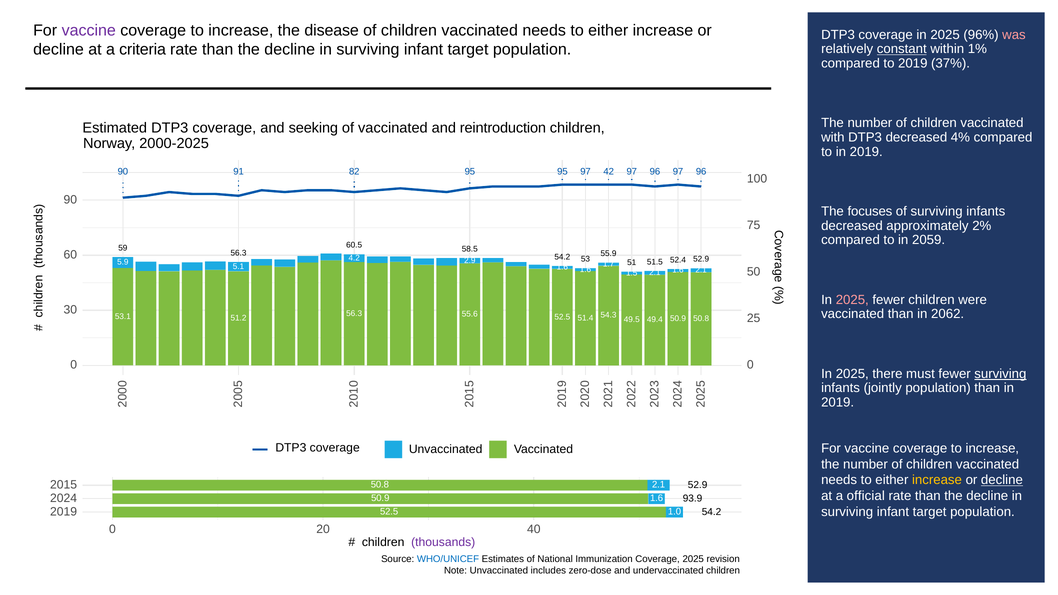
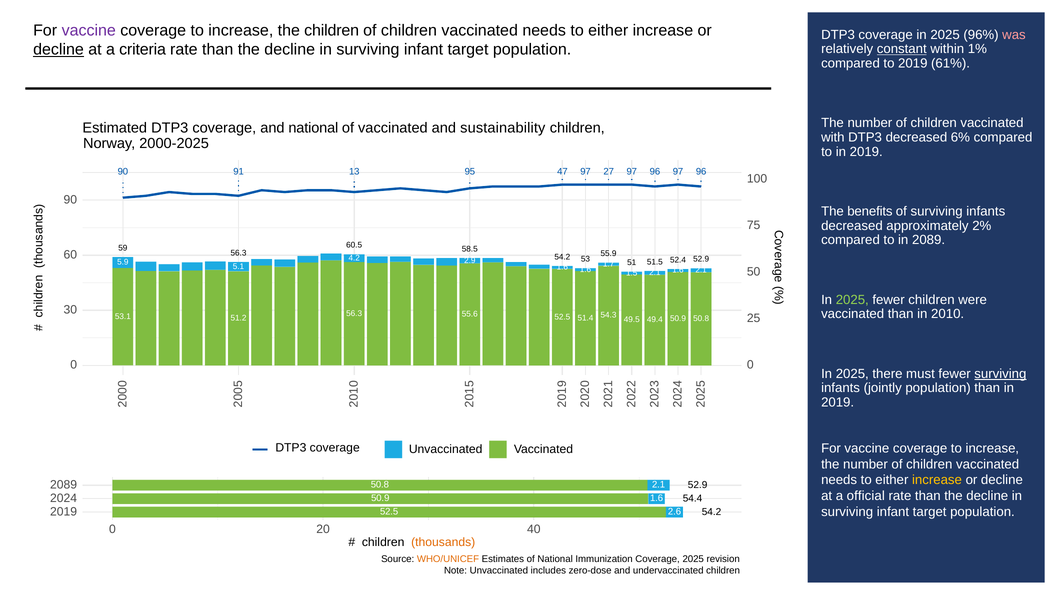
the disease: disease -> children (332, 30)
decline underline: none -> present (59, 50)
37%: 37% -> 61% (951, 63)
and seeking: seeking -> national (313, 128)
reintroduction: reintroduction -> sustainability (503, 128)
4%: 4% -> 6% (960, 137)
82: 82 -> 13 (354, 172)
95 95: 95 -> 47 (562, 172)
42: 42 -> 27 (609, 172)
focuses: focuses -> benefits (870, 211)
in 2059: 2059 -> 2089 (929, 240)
2025 colour: pink -> light green (852, 300)
2062: 2062 -> 2010 (948, 314)
decline underline: present -> none (1002, 480)
2015: 2015 -> 2089 (64, 485)
93.9: 93.9 -> 54.4 (693, 498)
1.0: 1.0 -> 2.6 (675, 512)
thousands colour: purple -> orange (443, 543)
WHO/UNICEF colour: blue -> orange (448, 559)
